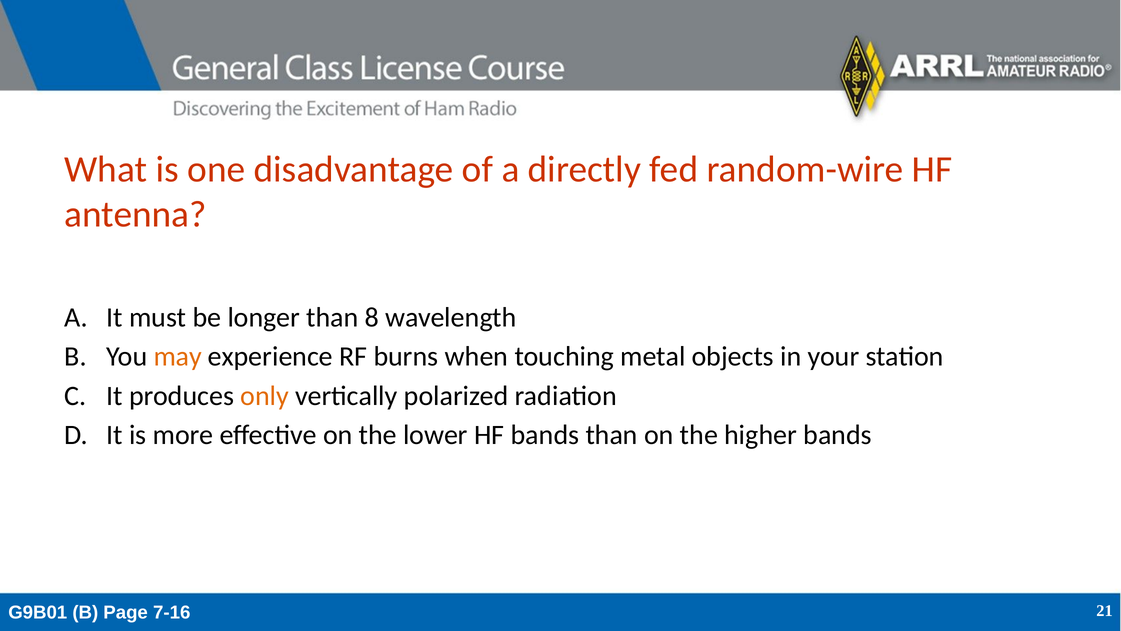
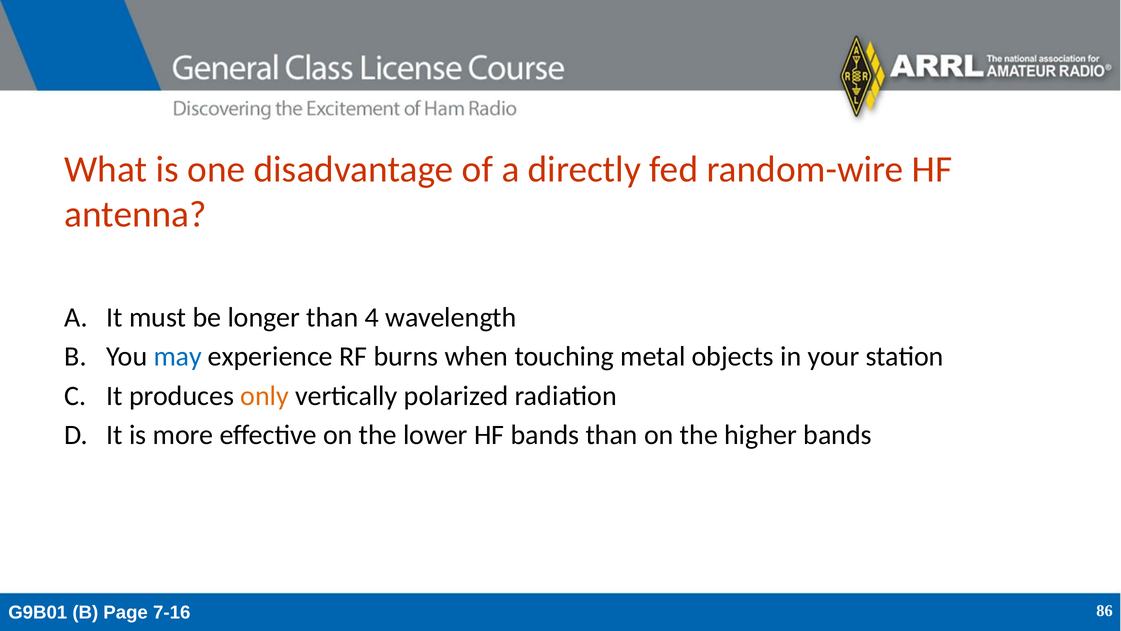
8: 8 -> 4 (372, 317)
may colour: orange -> blue (178, 356)
21: 21 -> 86 (1105, 611)
